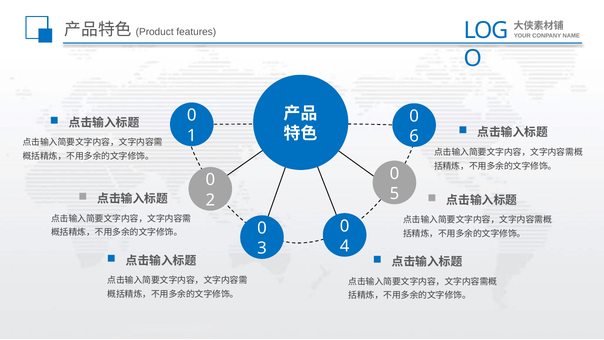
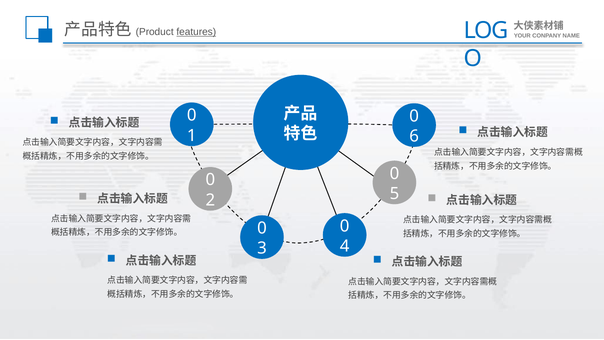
features underline: none -> present (196, 32)
